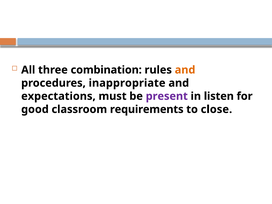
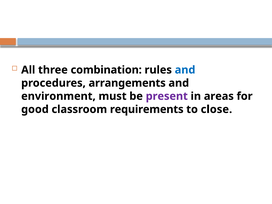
and colour: orange -> blue (185, 70)
inappropriate: inappropriate -> arrangements (127, 83)
expectations: expectations -> environment (58, 96)
listen: listen -> areas (219, 96)
